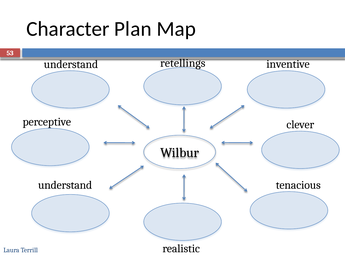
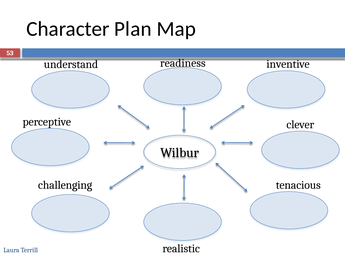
retellings: retellings -> readiness (183, 63)
understand: understand -> challenging (65, 185)
